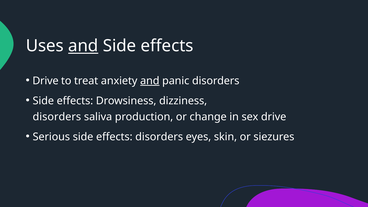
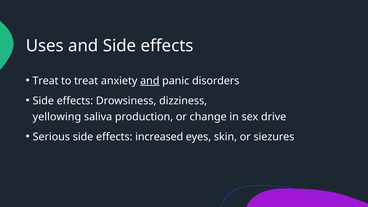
and underline: present -> none (83, 46)
Drive: Drive -> Treat (46, 81)
disorders: disorders -> yellowing (57, 117)
effects disorders: disorders -> increased (159, 137)
